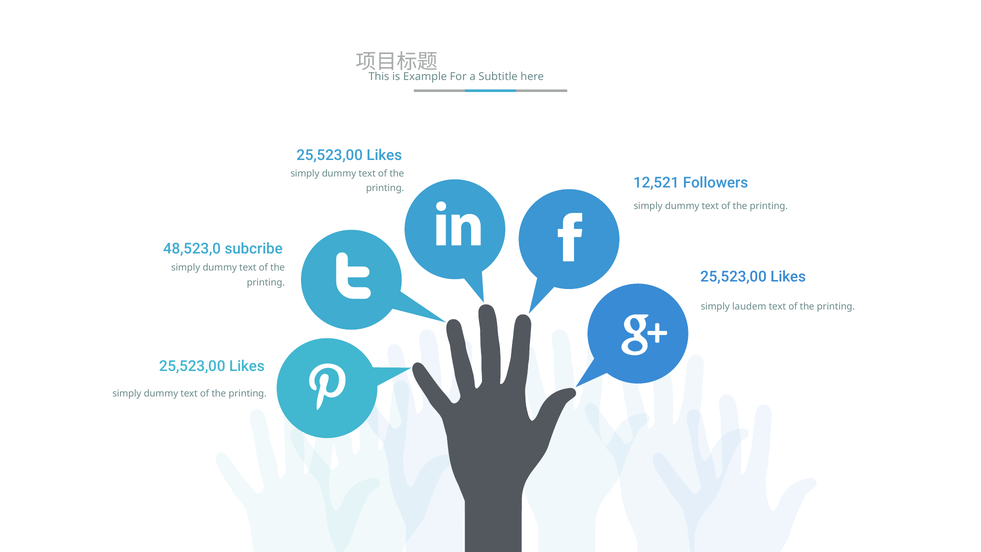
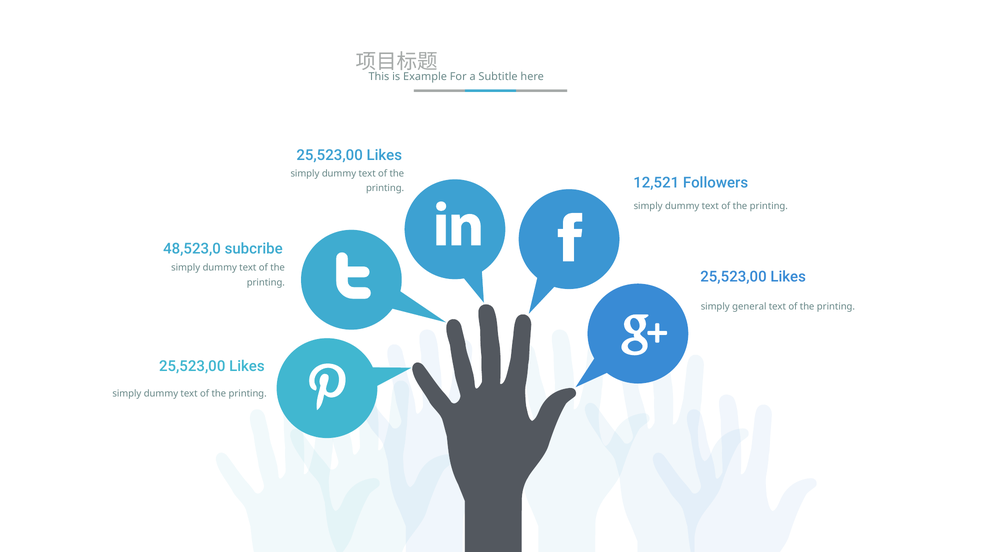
laudem: laudem -> general (749, 306)
